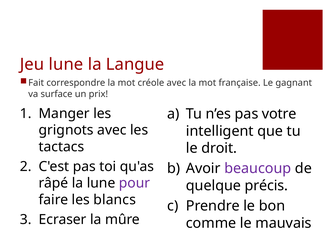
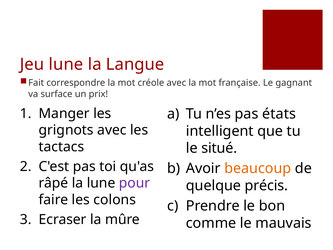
votre: votre -> états (279, 114)
droit: droit -> situé (219, 148)
beaucoup colour: purple -> orange (258, 168)
blancs: blancs -> colons (115, 200)
